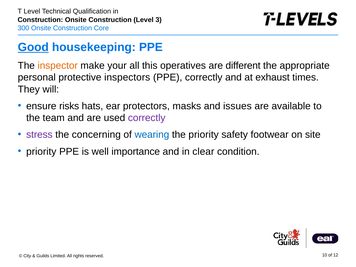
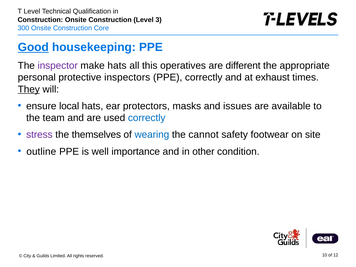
inspector colour: orange -> purple (58, 65)
make your: your -> hats (117, 65)
They underline: none -> present (29, 89)
risks: risks -> local (69, 106)
correctly colour: purple -> blue (147, 118)
concerning: concerning -> themselves (96, 135)
the priority: priority -> cannot (204, 135)
priority: priority -> outline (41, 152)
clear: clear -> other (203, 152)
